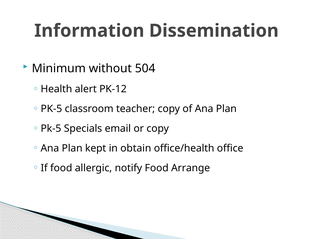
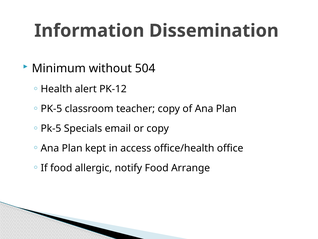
obtain: obtain -> access (136, 148)
